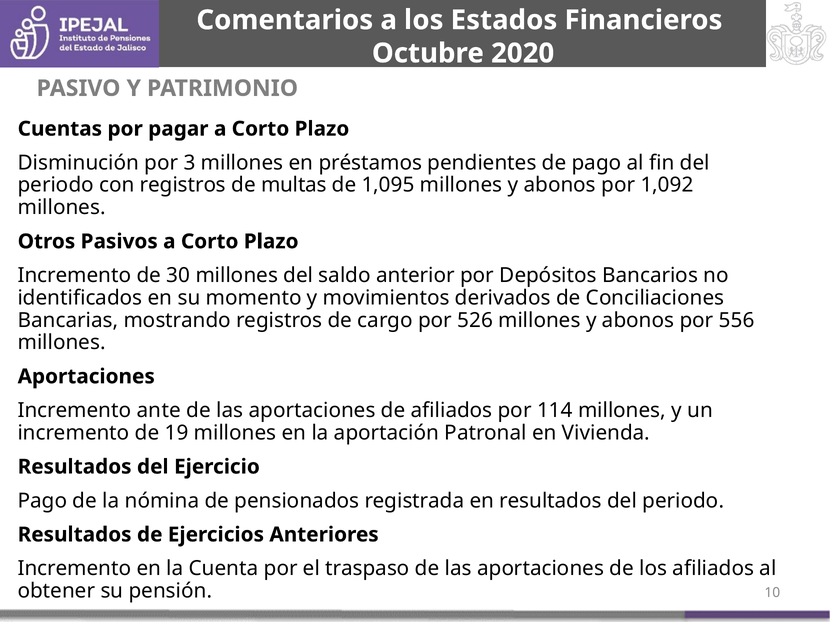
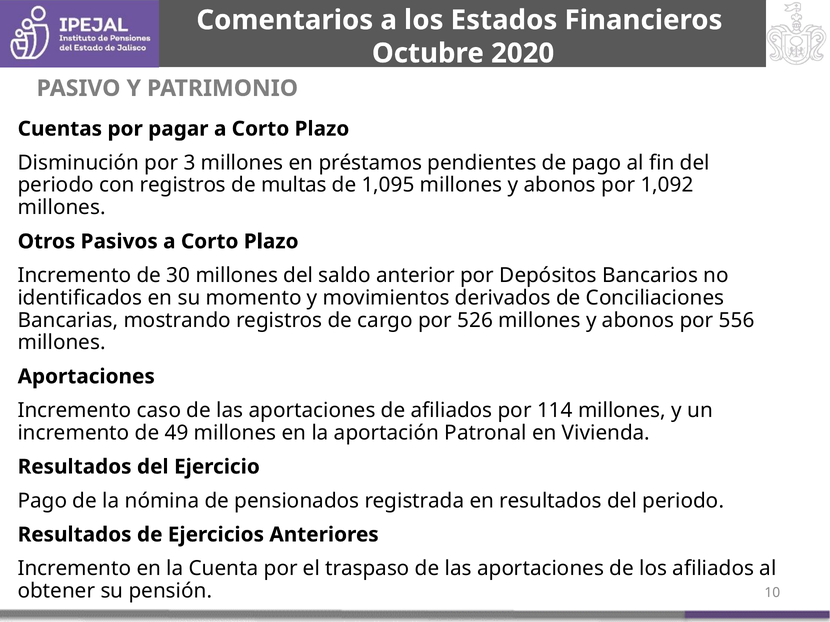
ante: ante -> caso (159, 411)
19: 19 -> 49 (177, 433)
